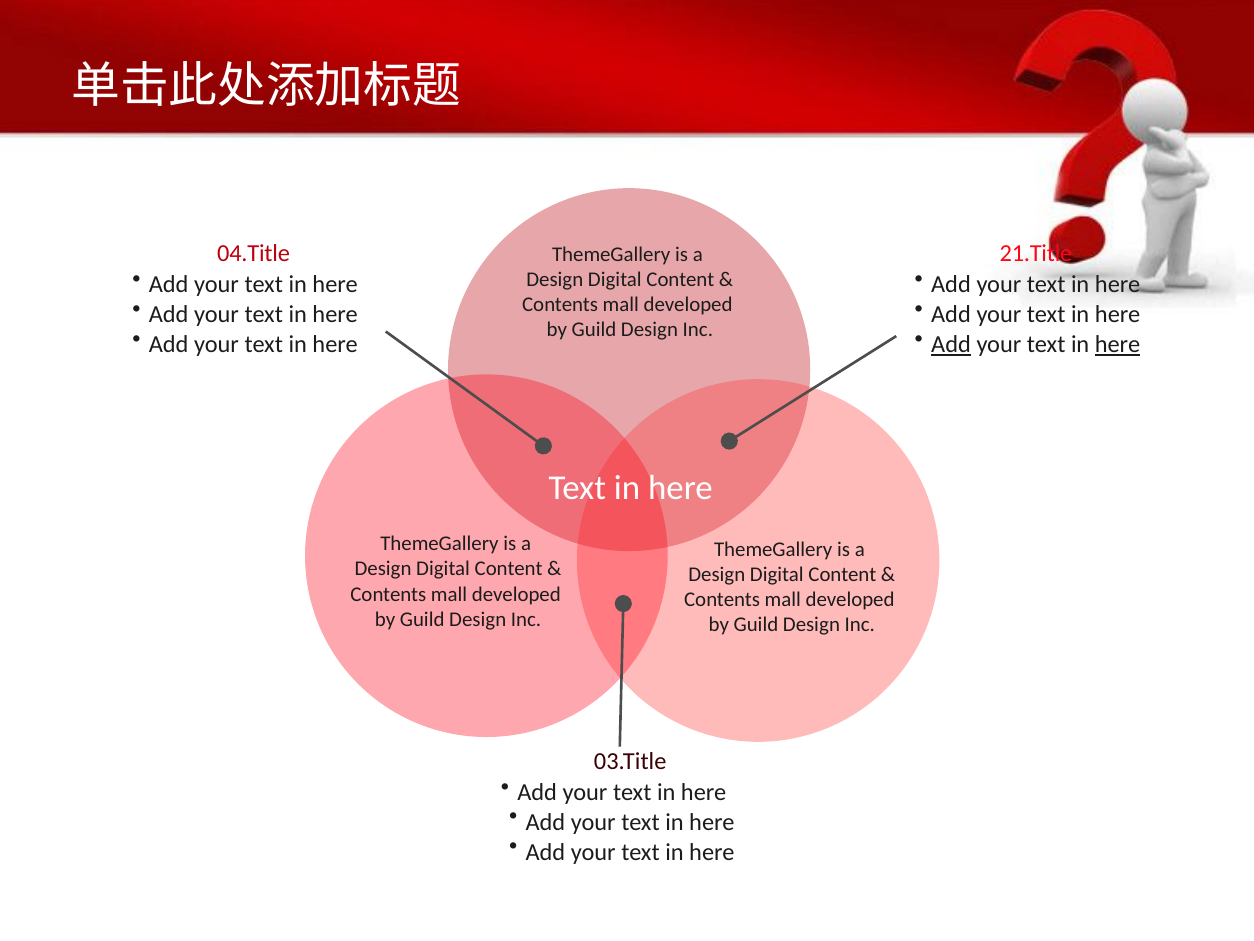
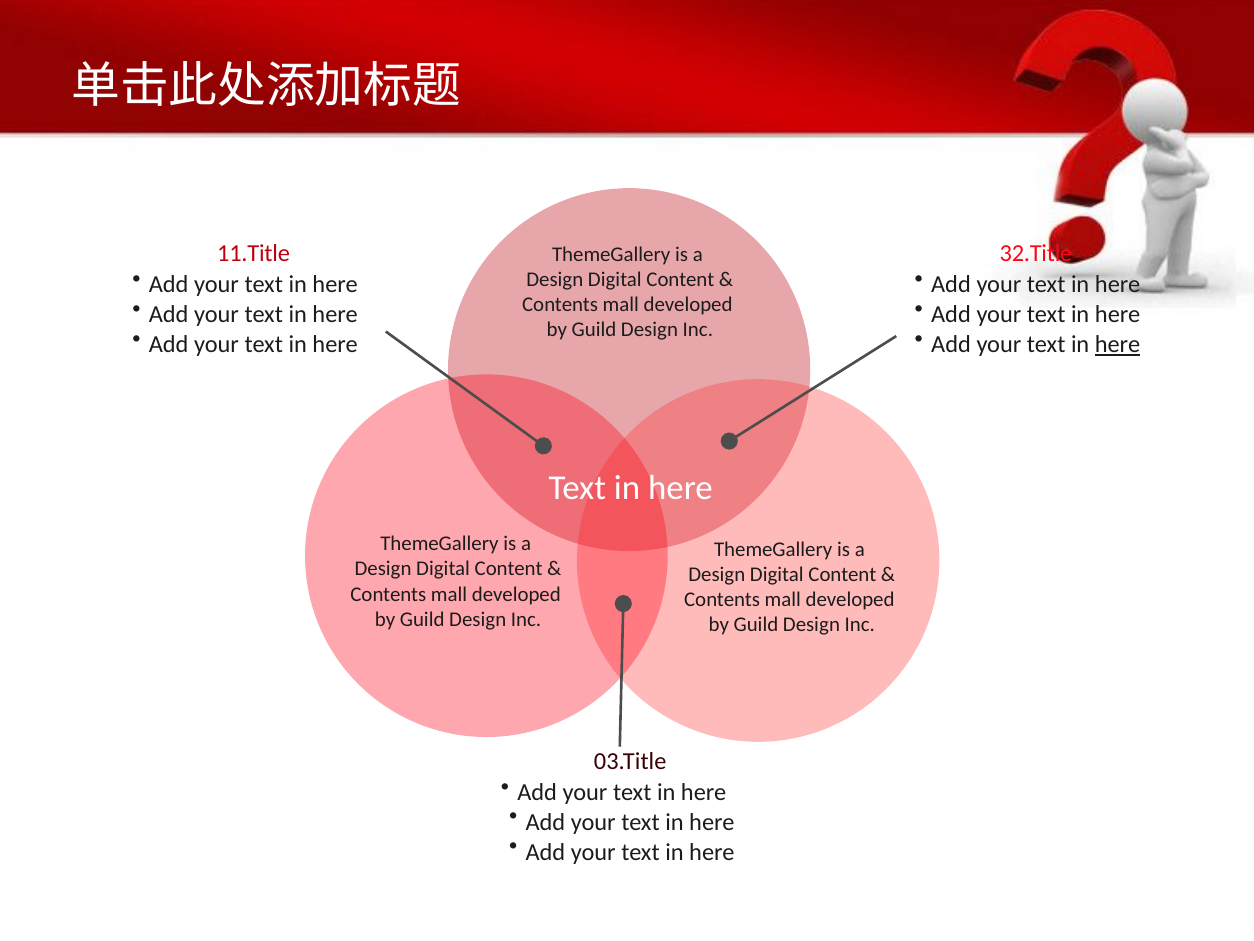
04.Title: 04.Title -> 11.Title (254, 253)
21.Title: 21.Title -> 32.Title (1036, 253)
Add underline: present -> none (951, 344)
